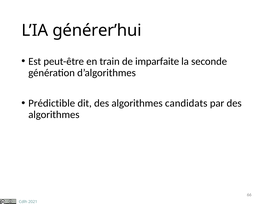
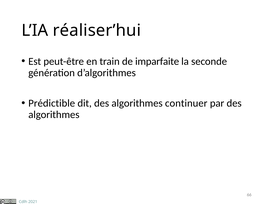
générer’hui: générer’hui -> réaliser’hui (97, 31)
candidats: candidats -> continuer (186, 104)
